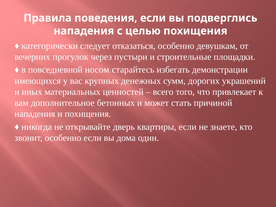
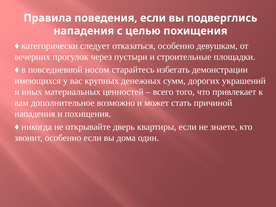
бетонных: бетонных -> возможно (116, 103)
